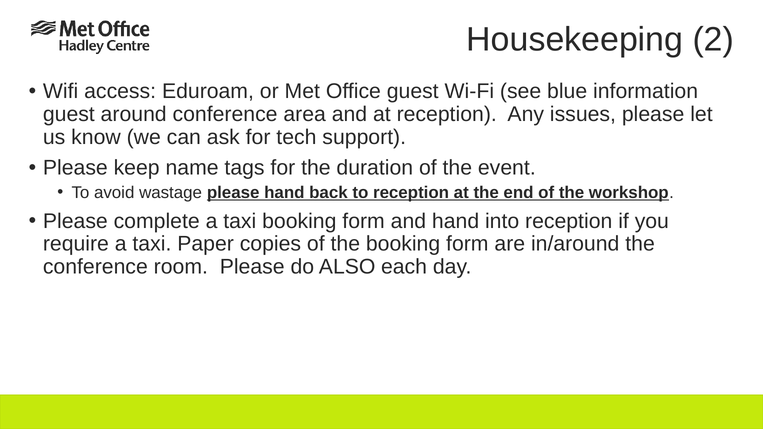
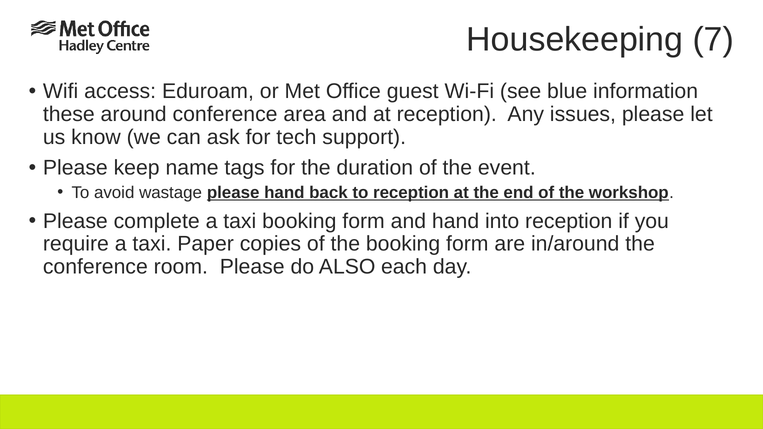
2: 2 -> 7 (713, 40)
guest: guest -> these (69, 114)
